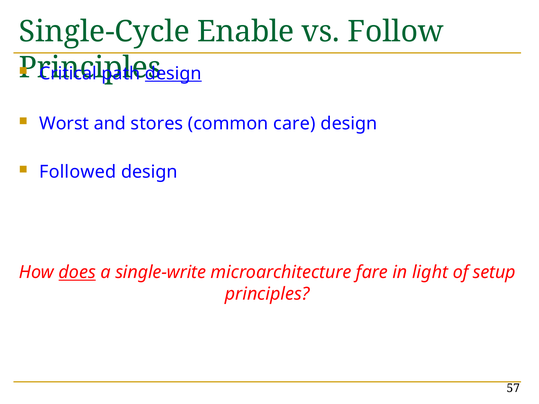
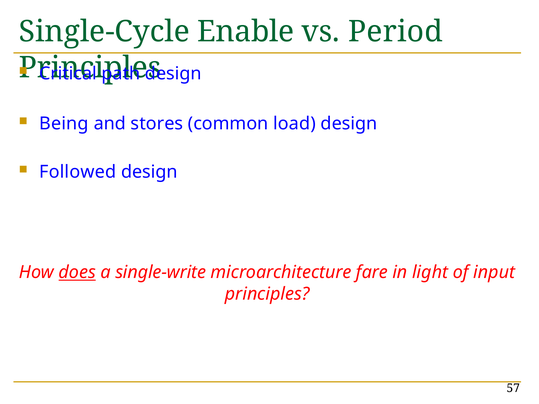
Follow: Follow -> Period (395, 32)
design underline: present -> none (173, 73)
Worst: Worst -> Being (64, 124)
care: care -> load (294, 124)
setup: setup -> input (494, 273)
